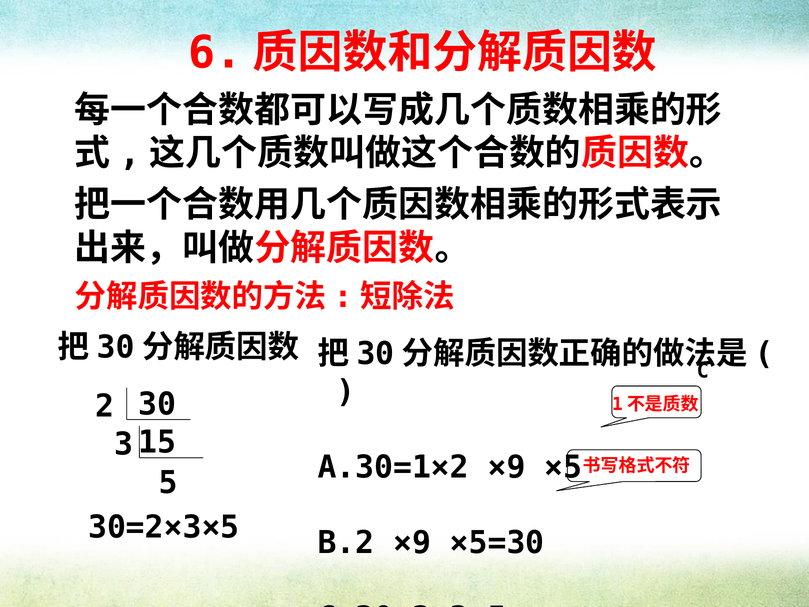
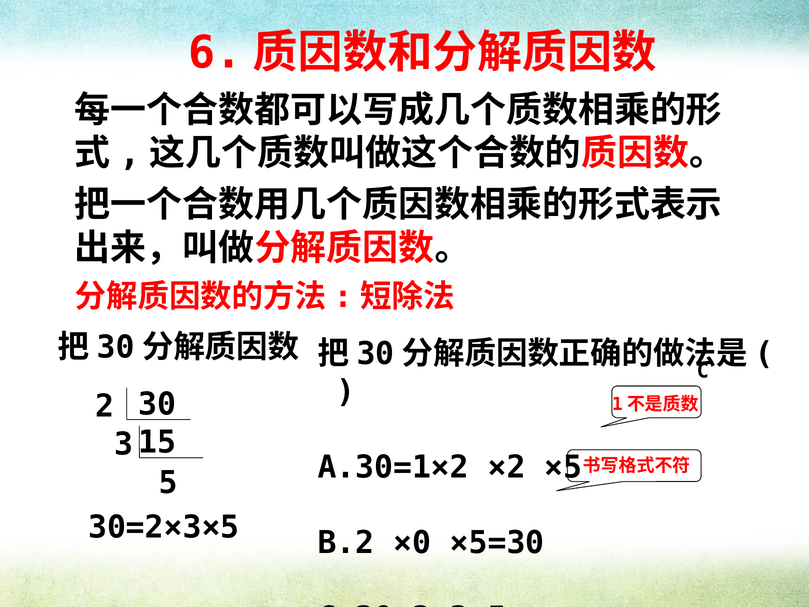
A.30=1×2 ×9: ×9 -> ×2 (507, 467)
B.2 ×9: ×9 -> ×0 (412, 543)
